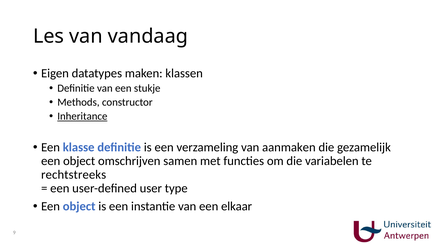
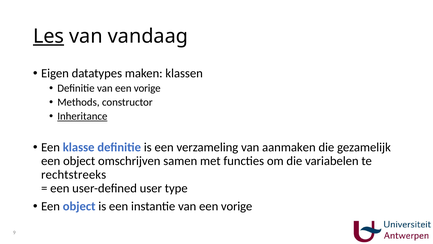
Les underline: none -> present (49, 36)
Definitie van een stukje: stukje -> vorige (147, 88)
instantie van een elkaar: elkaar -> vorige (237, 206)
